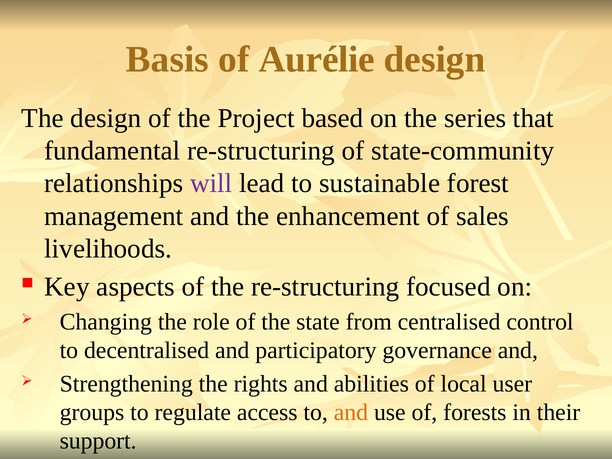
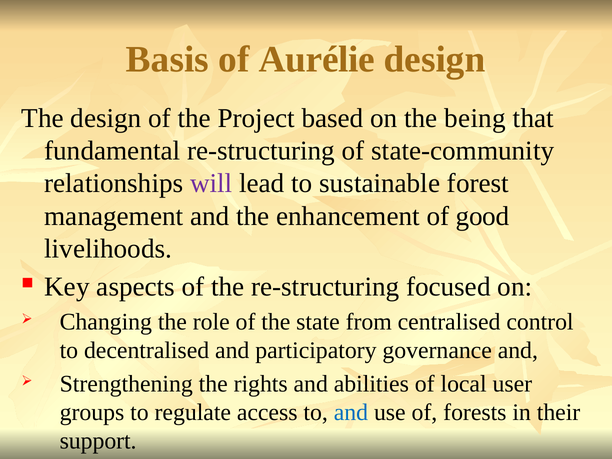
series: series -> being (475, 118)
sales: sales -> good (483, 216)
and colour: orange -> blue (351, 413)
